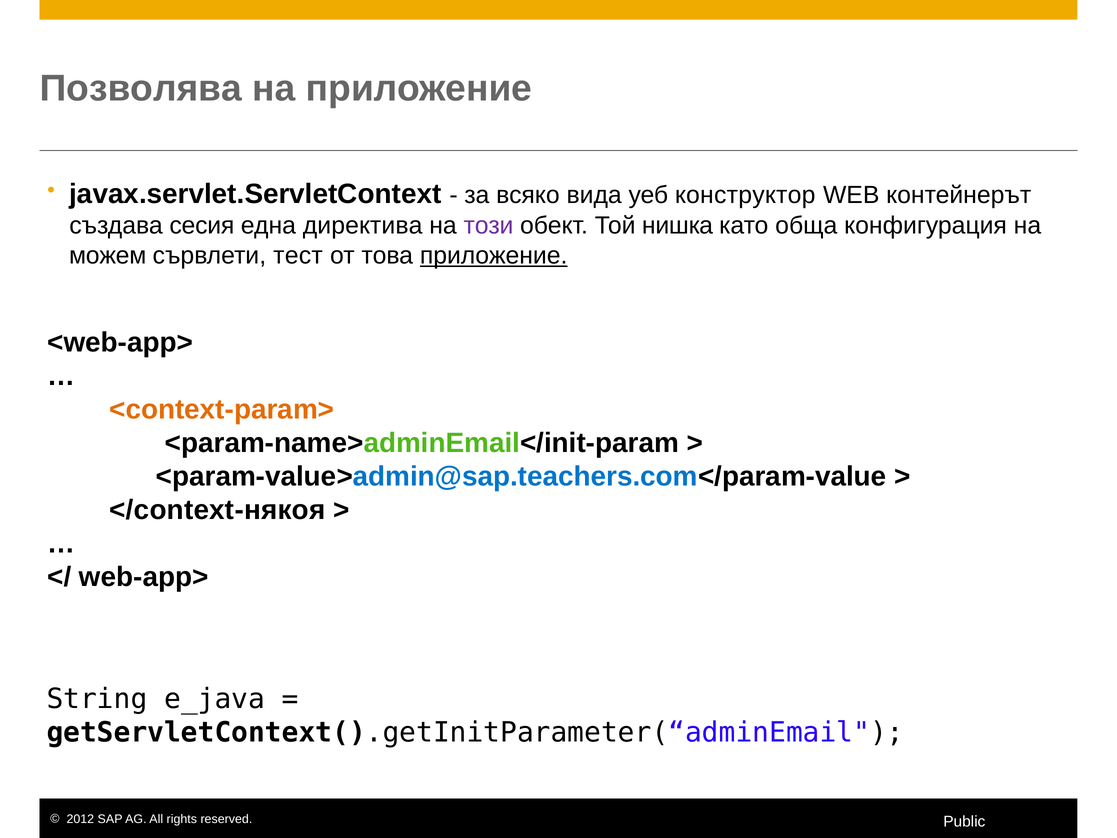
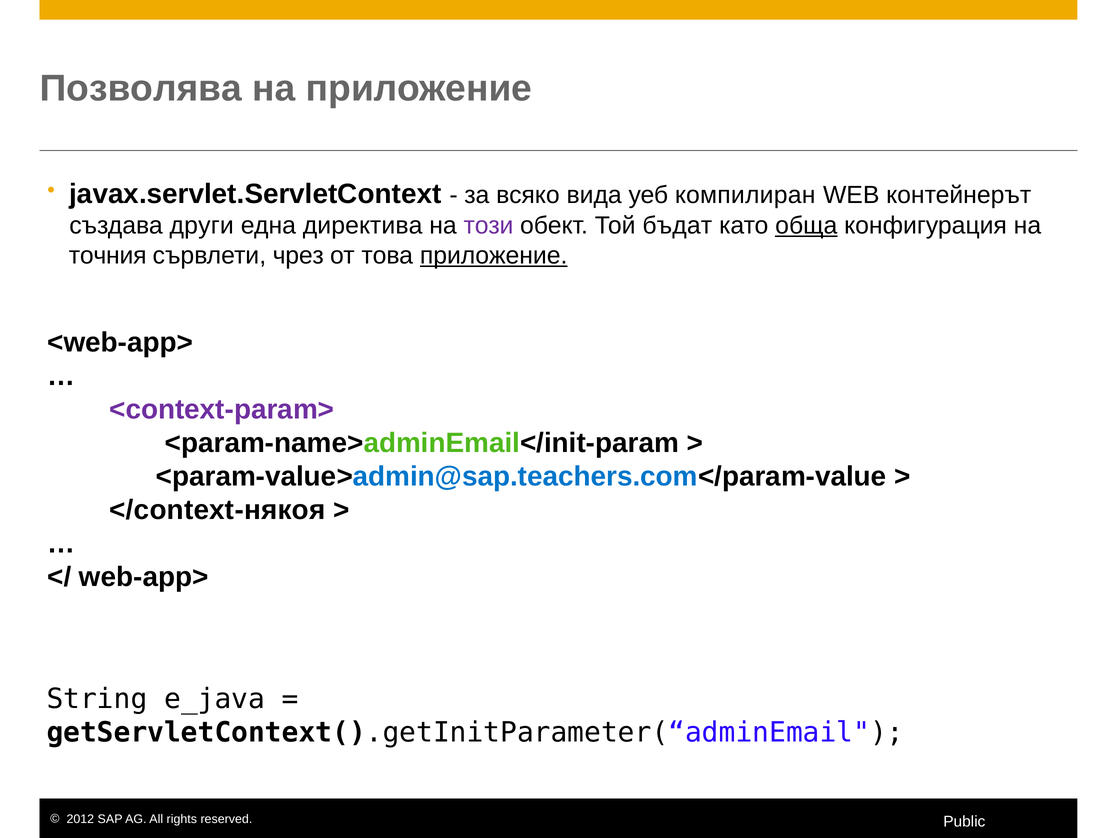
конструктор: конструктор -> компилиран (745, 195)
сесия: сесия -> други (202, 226)
нишка: нишка -> бъдат (677, 226)
обща underline: none -> present (806, 226)
можем: можем -> точния (108, 255)
тест: тест -> чрез (298, 255)
<context-param> colour: orange -> purple (222, 409)
